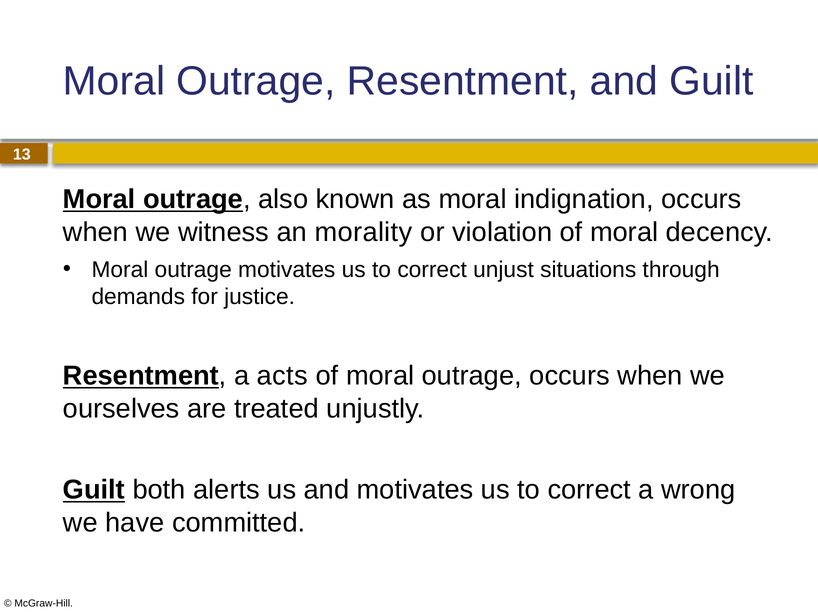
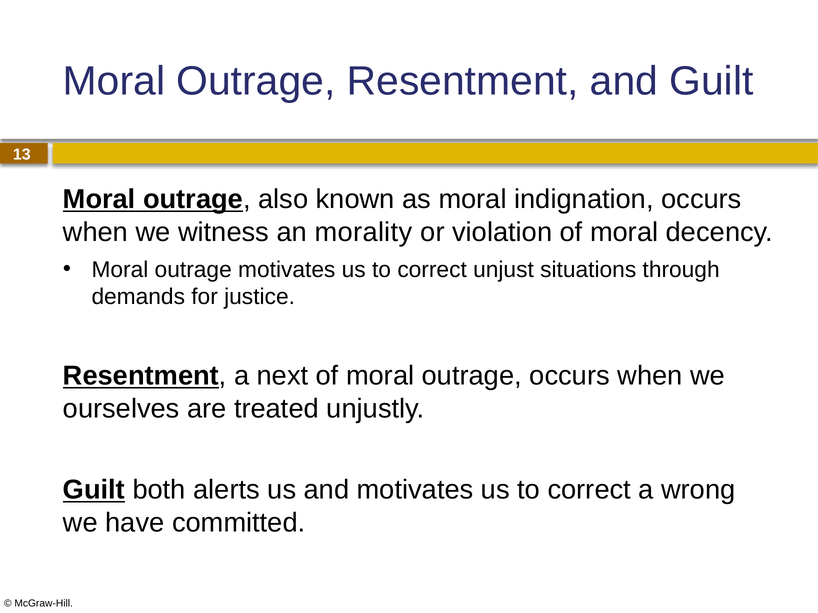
acts: acts -> next (282, 376)
